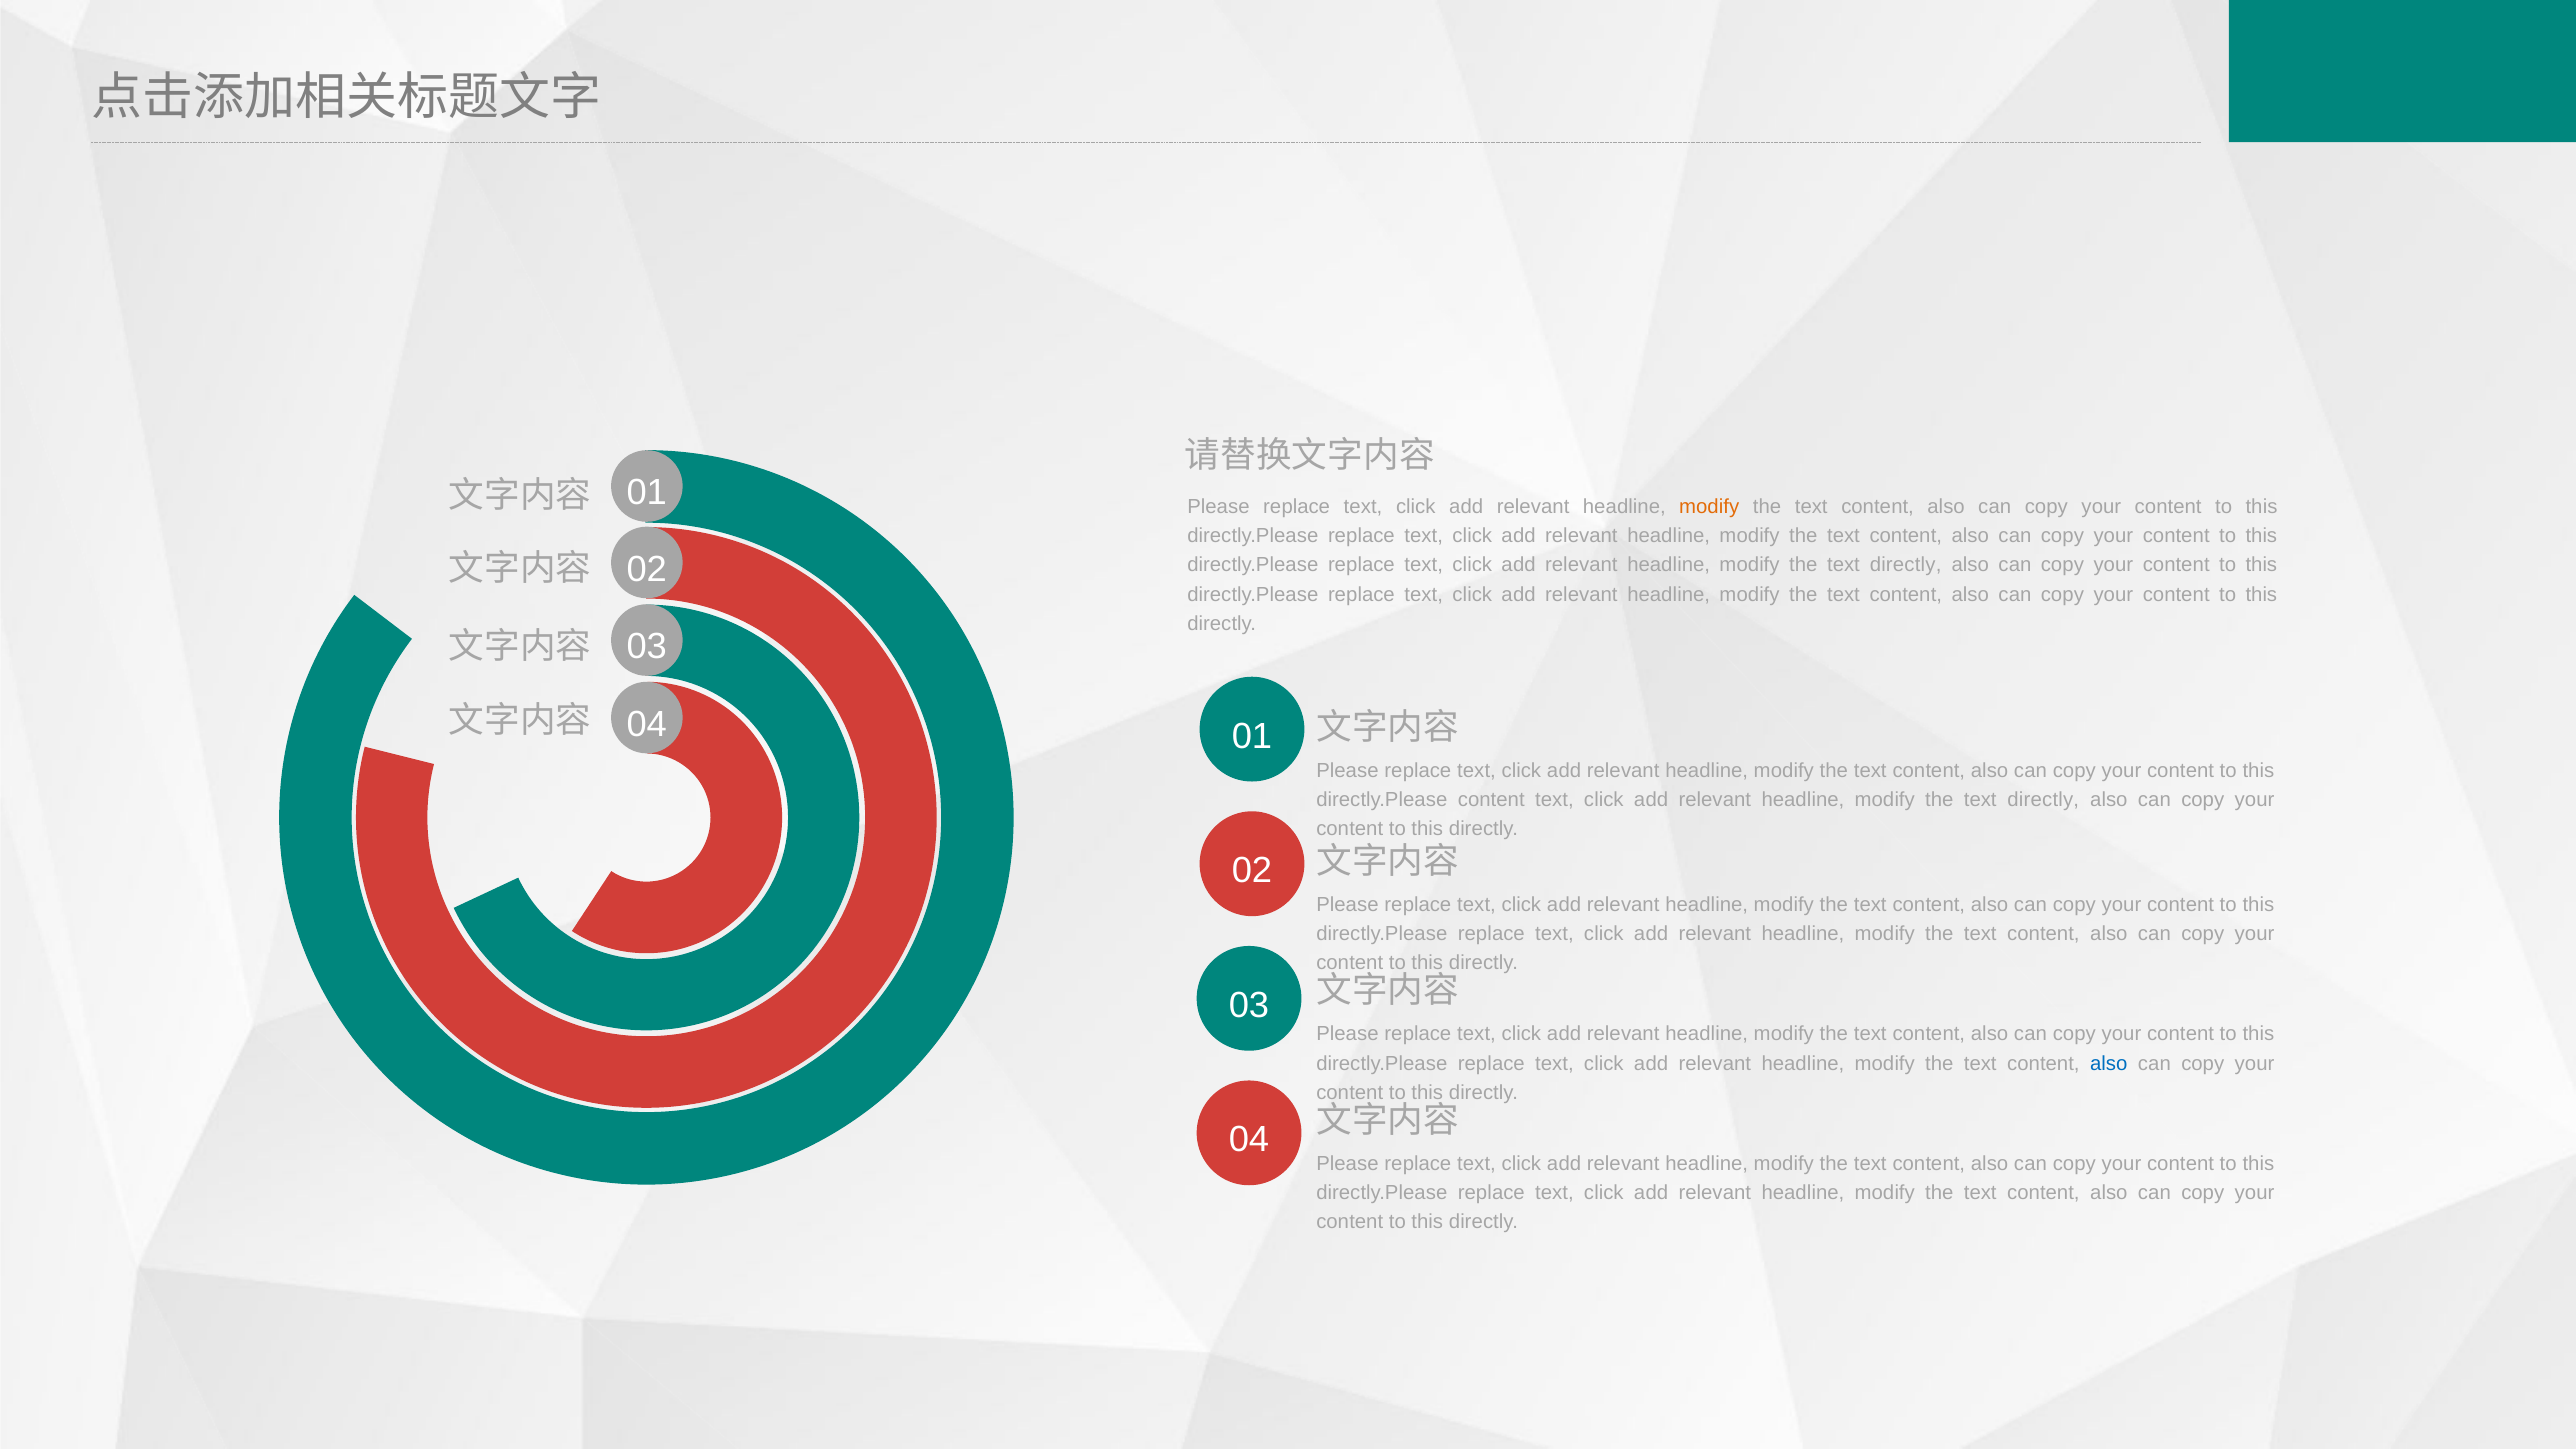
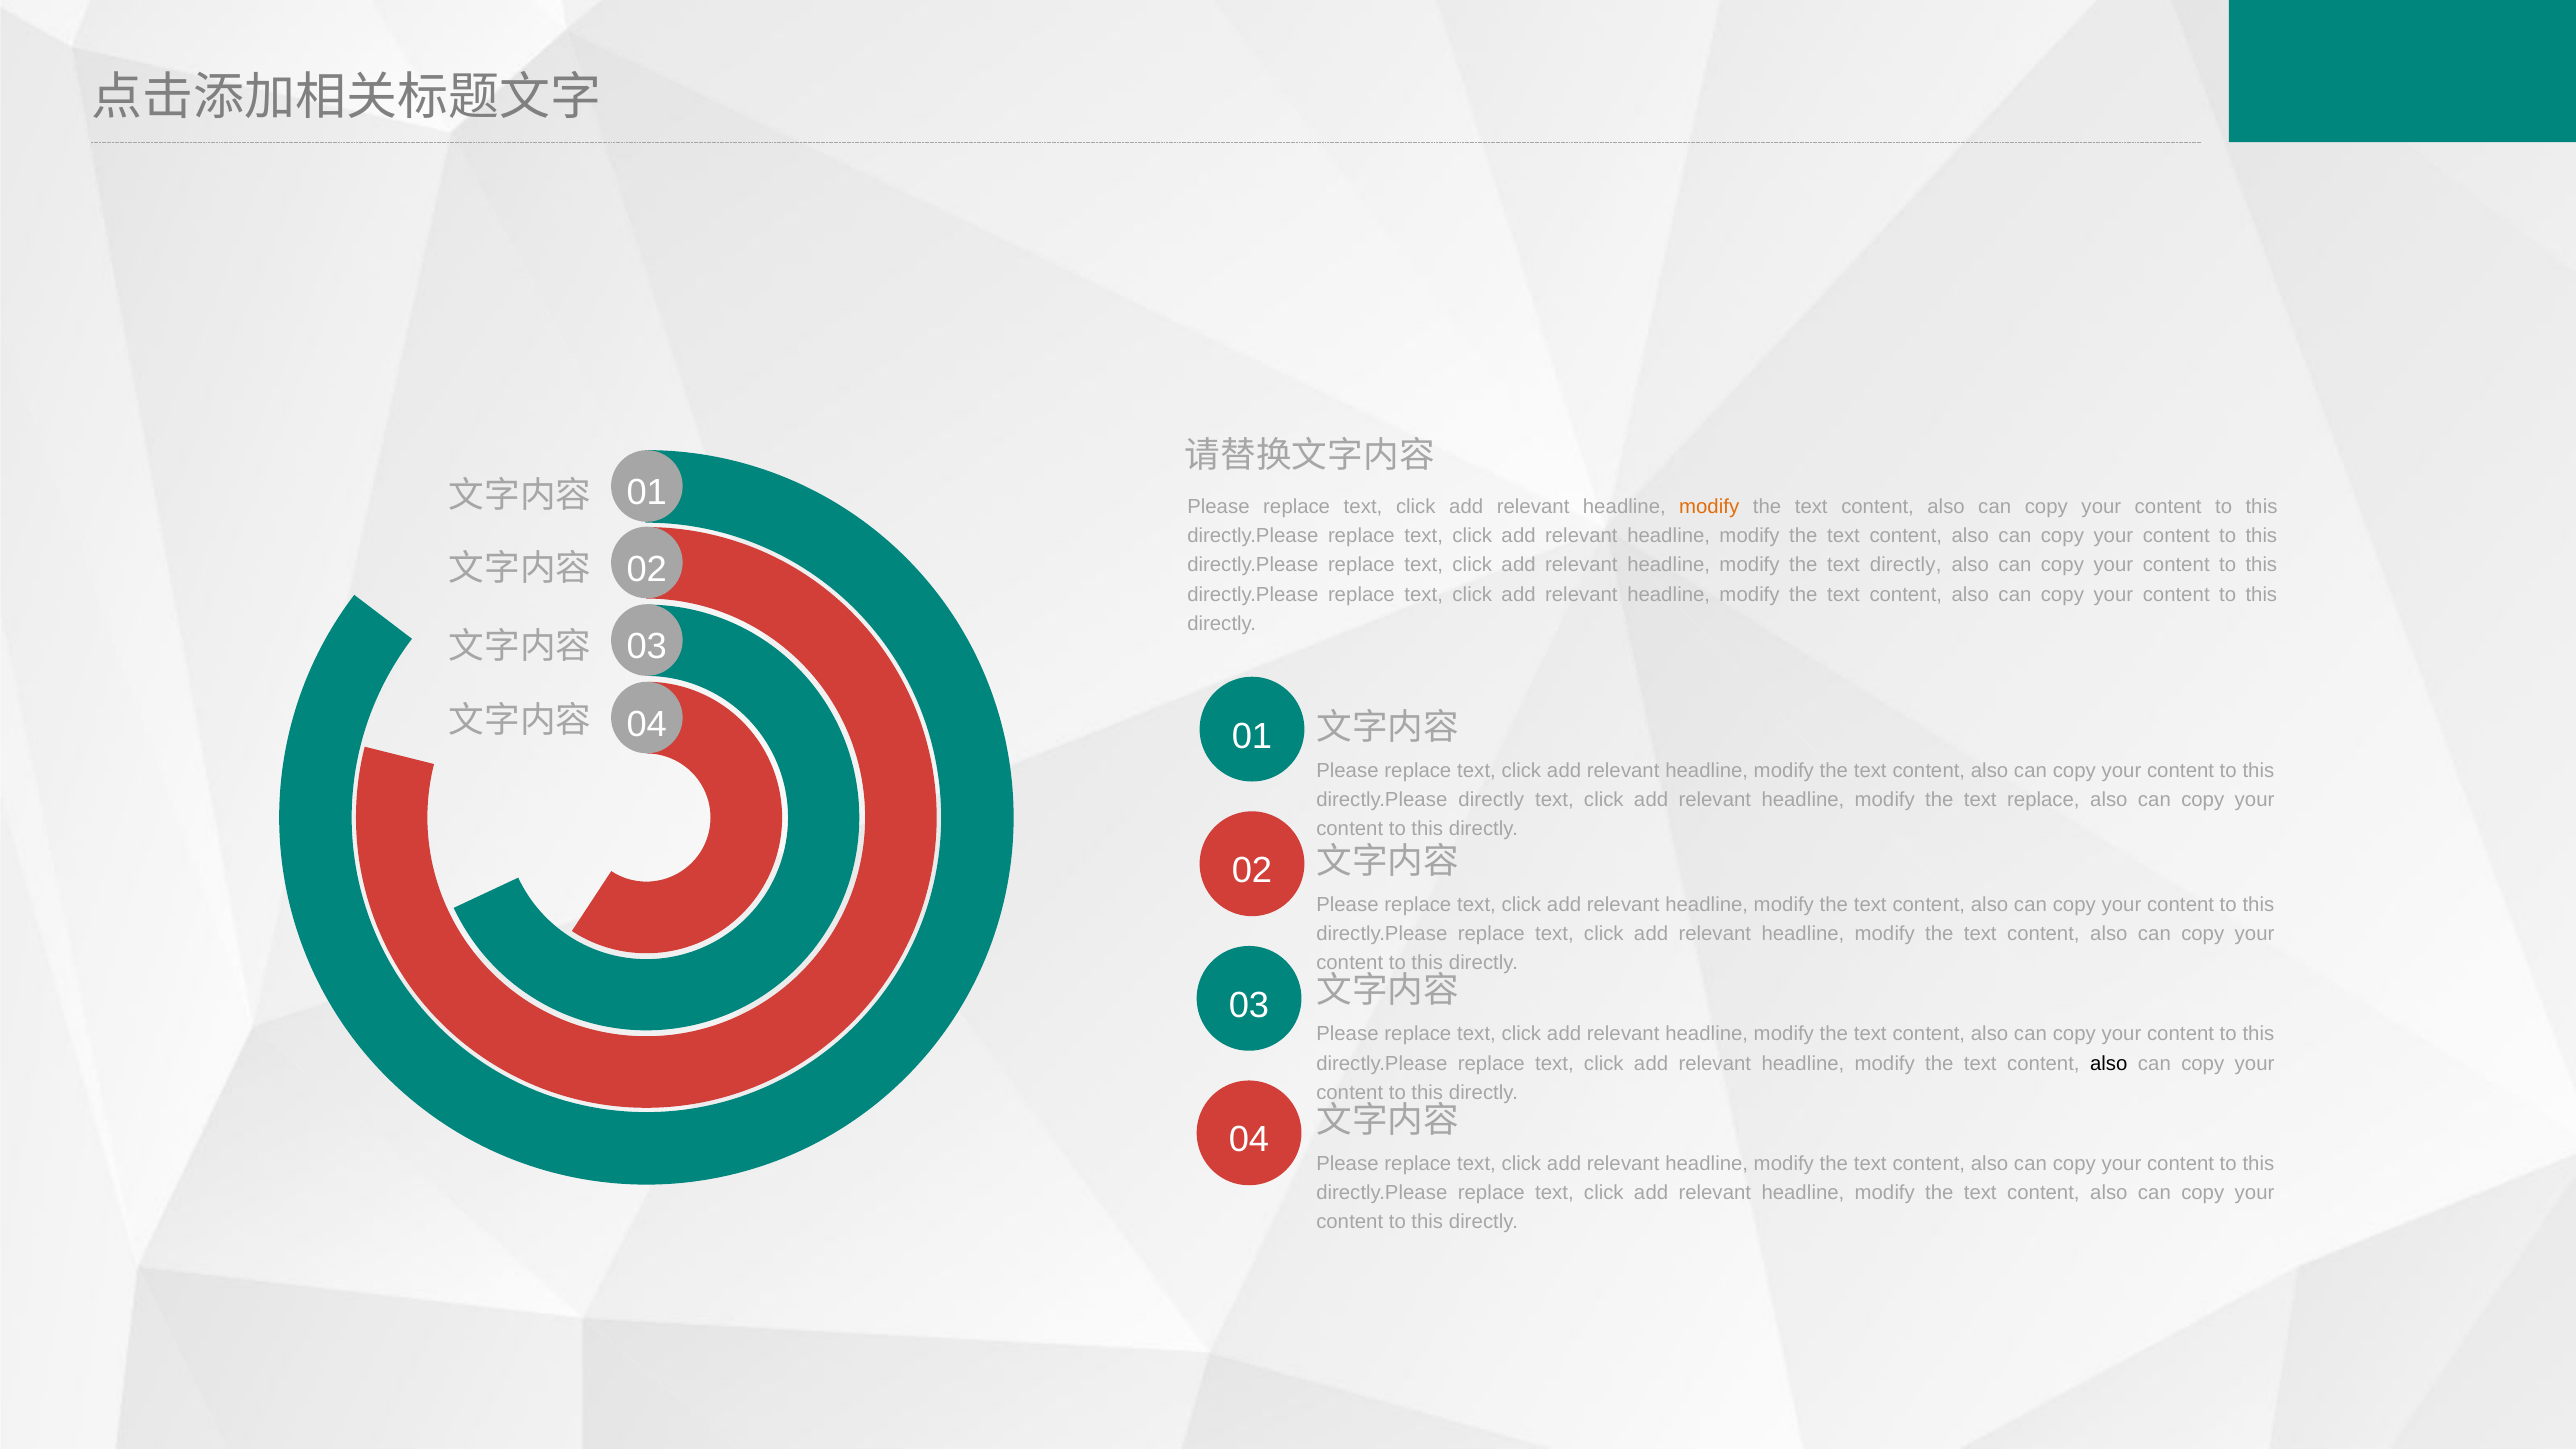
directly.Please content: content -> directly (1491, 800)
directly: directly -> replace (2043, 800)
also colour: blue -> black (2109, 1063)
